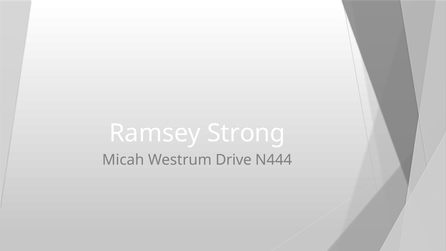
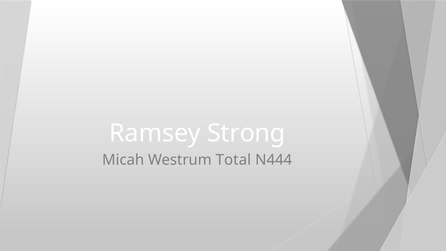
Drive: Drive -> Total (233, 160)
